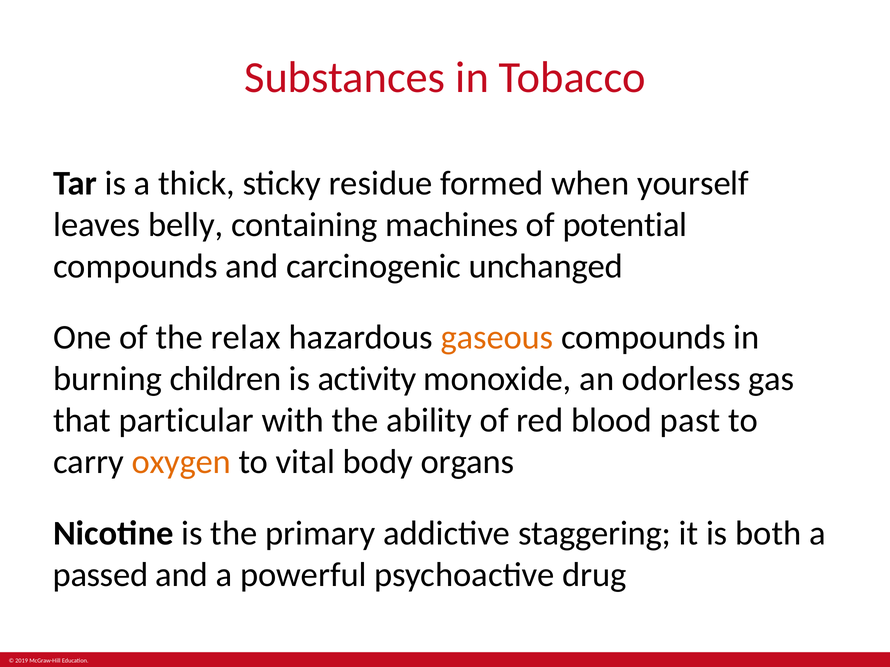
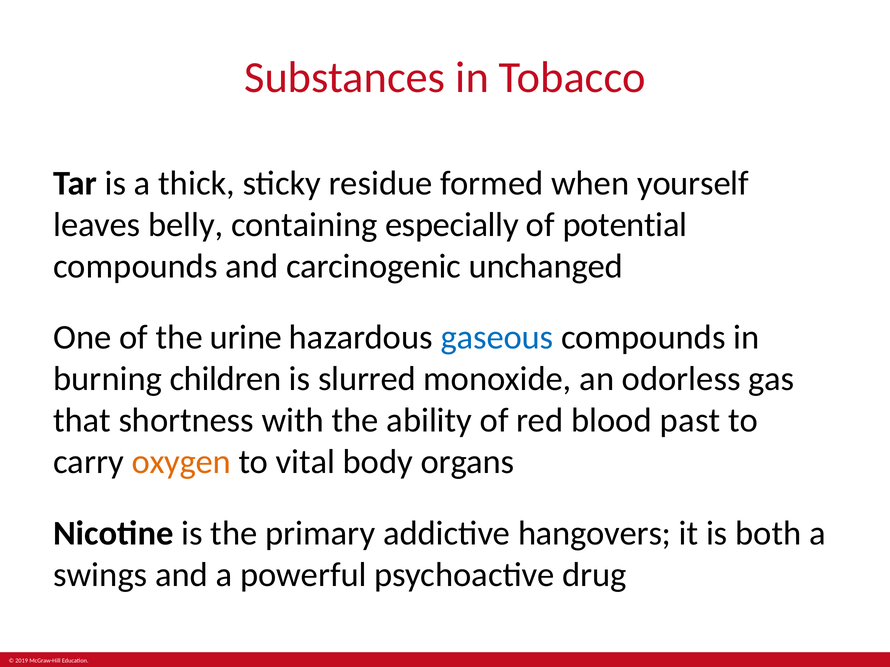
machines: machines -> especially (452, 225)
relax: relax -> urine (246, 338)
gaseous colour: orange -> blue (497, 338)
activity: activity -> slurred (367, 379)
particular: particular -> shortness (186, 421)
staggering: staggering -> hangovers (595, 534)
passed: passed -> swings (100, 575)
